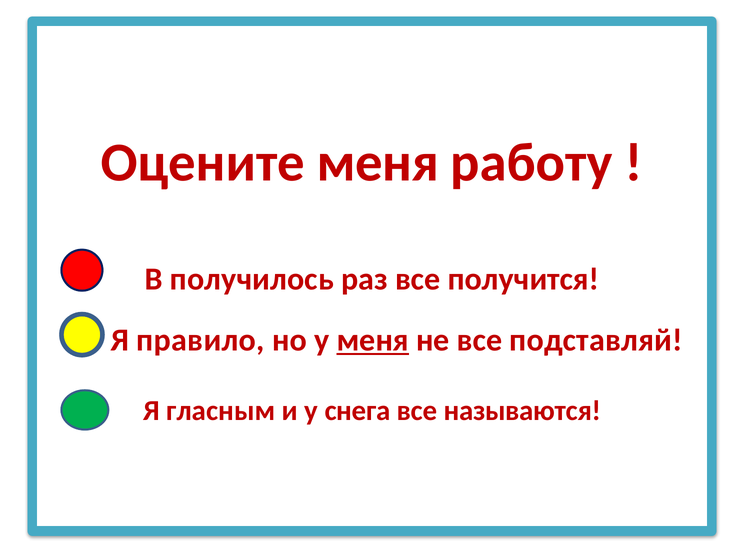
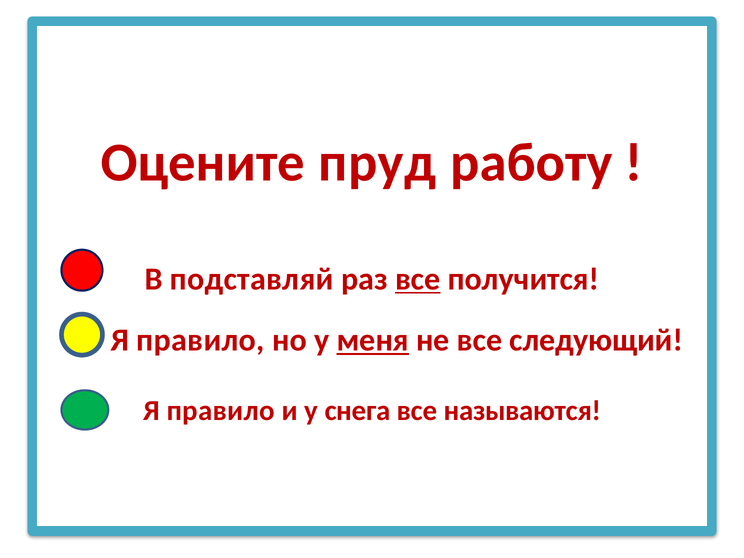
Оцените меня: меня -> пруд (377, 163)
получилось: получилось -> подставляй (252, 279)
все underline: none -> present (418, 279)
подставляй: подставляй -> следующий (596, 340)
гласным: гласным -> правило (221, 411)
